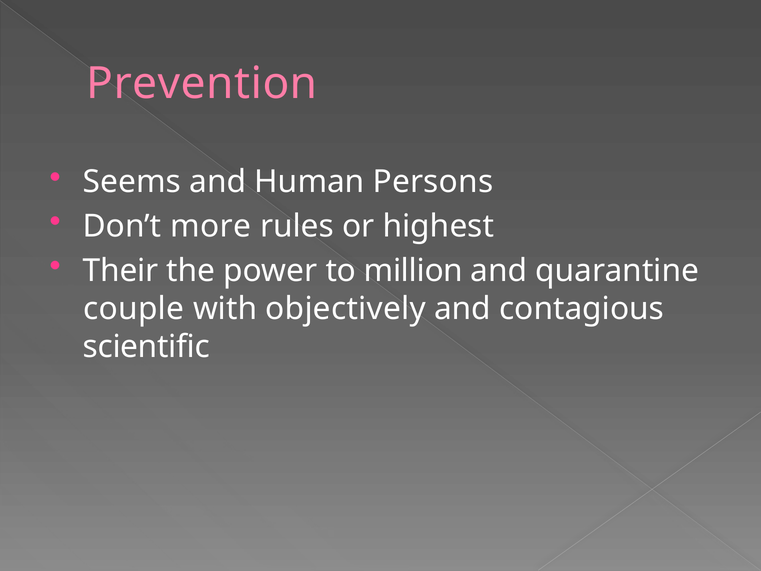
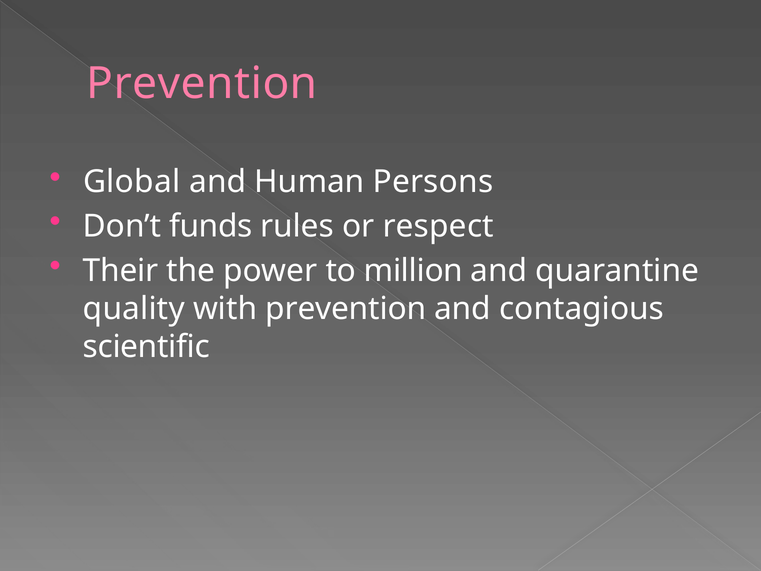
Seems: Seems -> Global (132, 182)
more: more -> funds (211, 226)
highest: highest -> respect (438, 226)
couple: couple -> quality (134, 309)
with objectively: objectively -> prevention (346, 309)
